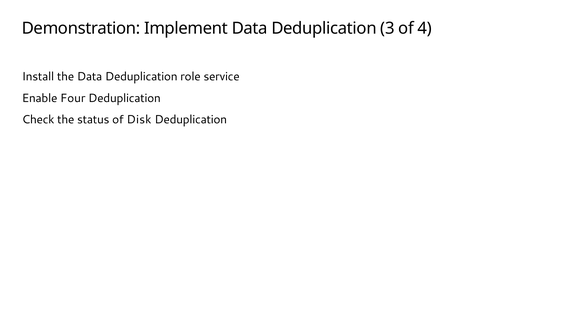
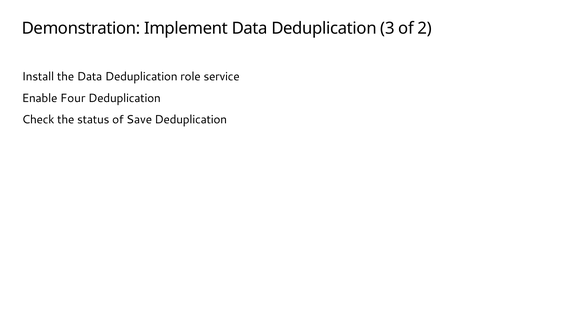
4: 4 -> 2 (425, 28)
Disk: Disk -> Save (139, 119)
